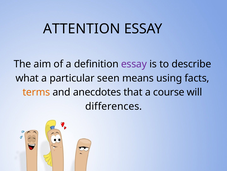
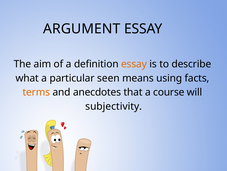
ATTENTION: ATTENTION -> ARGUMENT (82, 29)
essay colour: purple -> orange (134, 64)
differences: differences -> subjectivity (114, 106)
